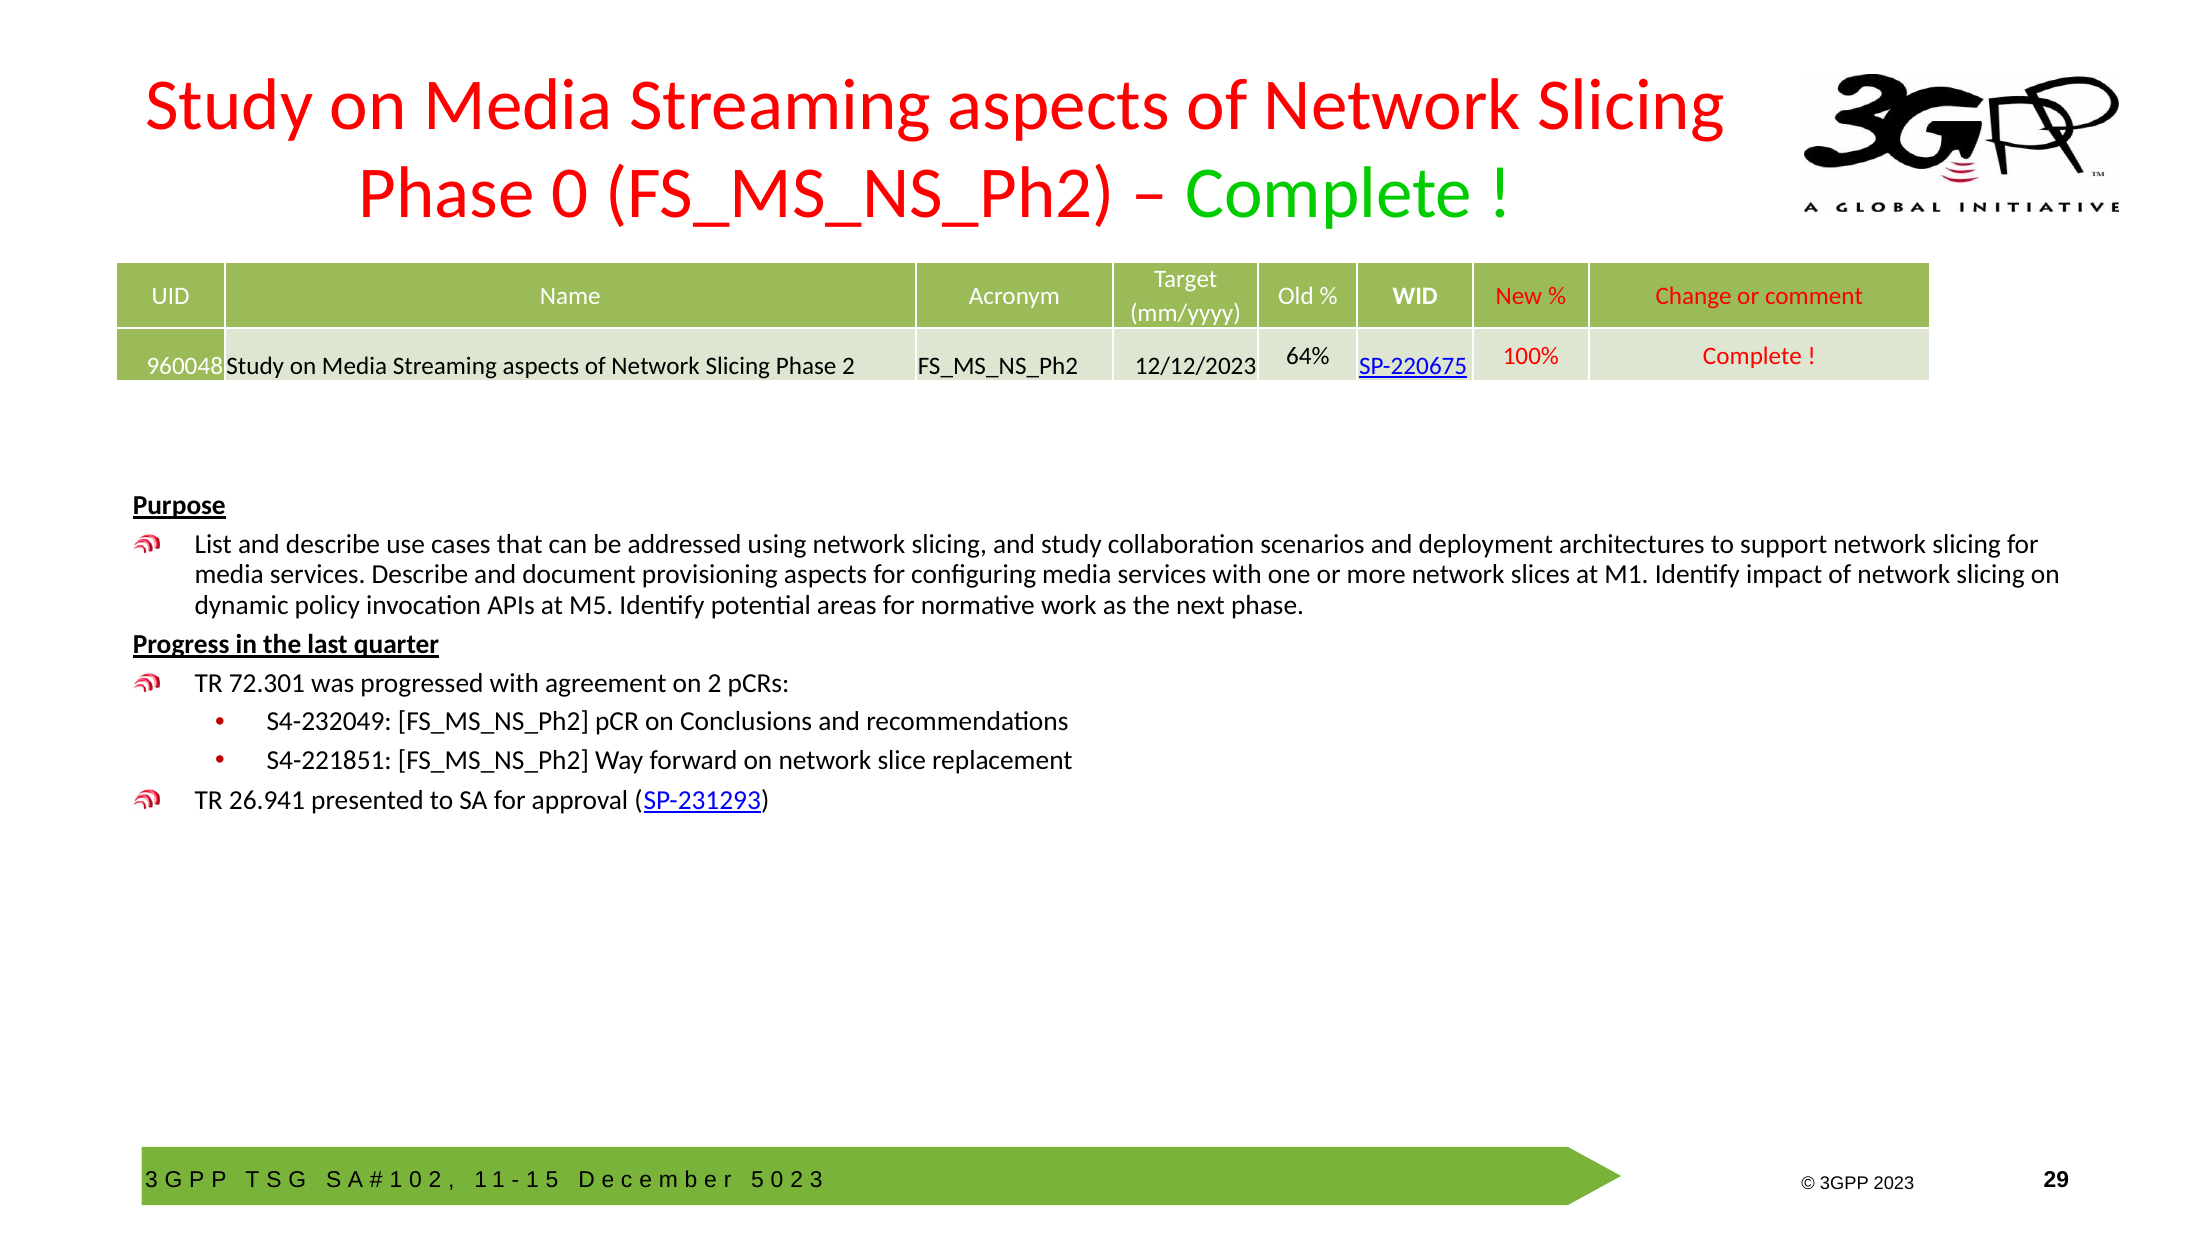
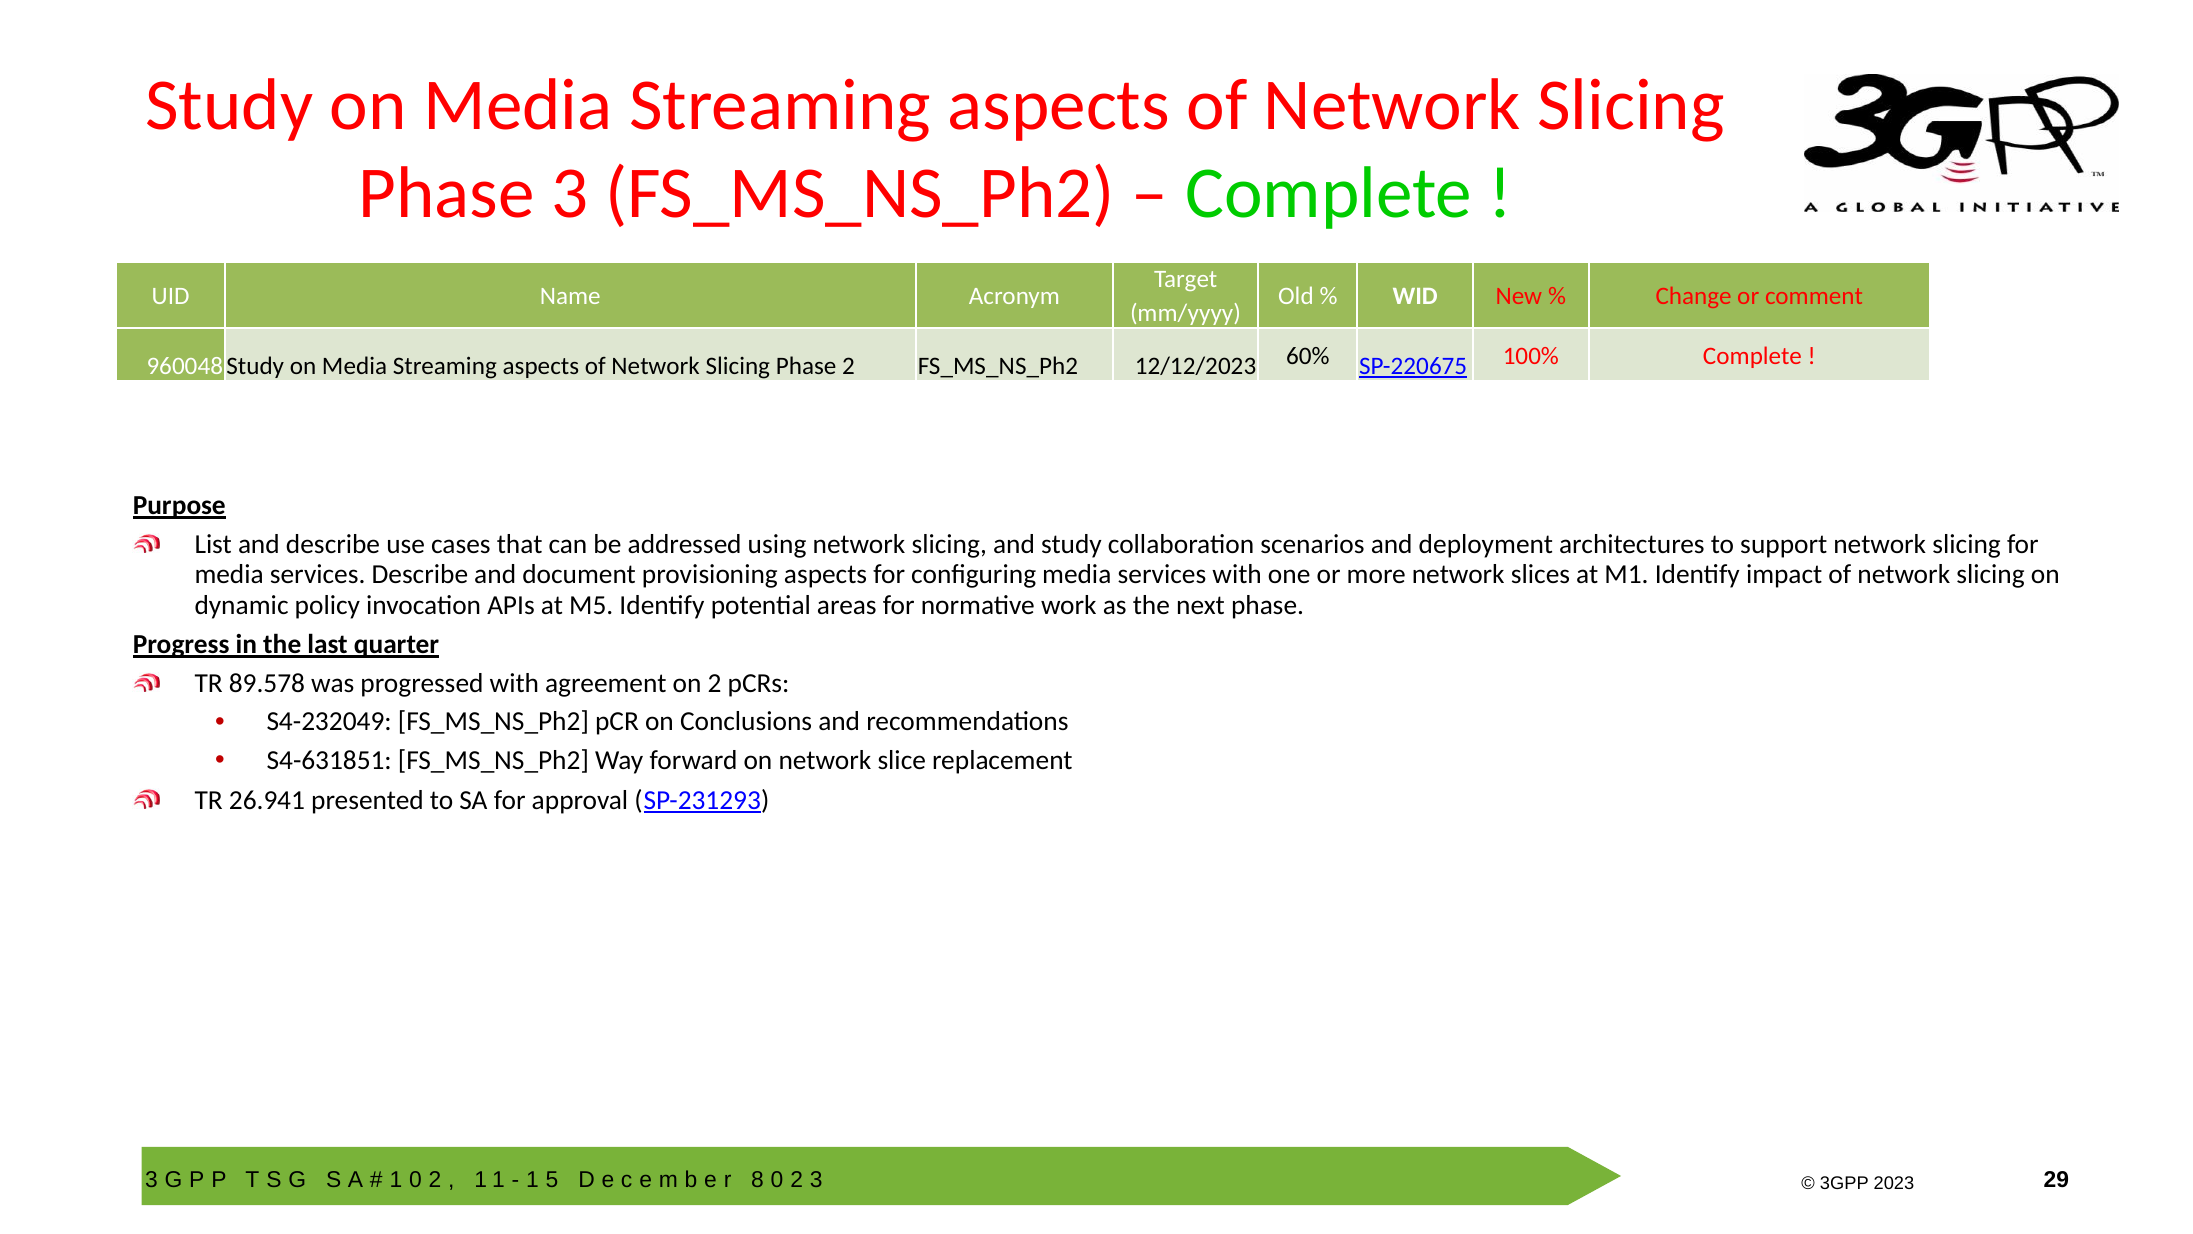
Phase 0: 0 -> 3 (570, 193)
64%: 64% -> 60% (1308, 356)
72.301: 72.301 -> 89.578 (267, 683)
S4-221851: S4-221851 -> S4-631851 (329, 760)
5: 5 -> 8 (757, 1180)
